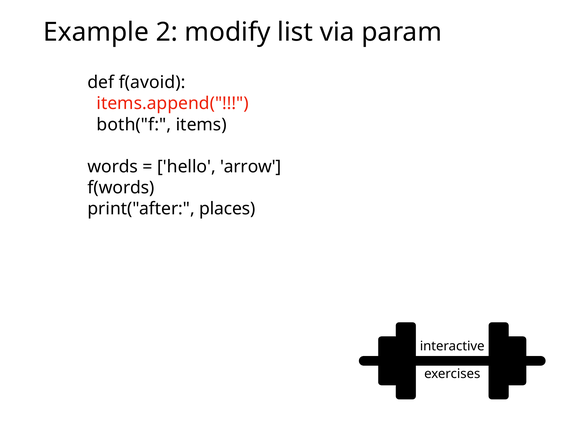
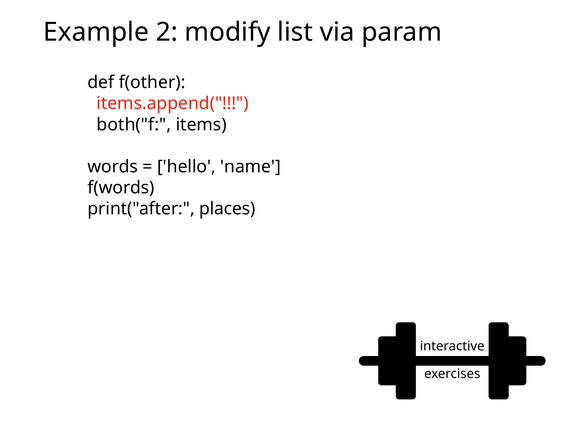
f(avoid: f(avoid -> f(other (152, 82)
arrow: arrow -> name (251, 167)
